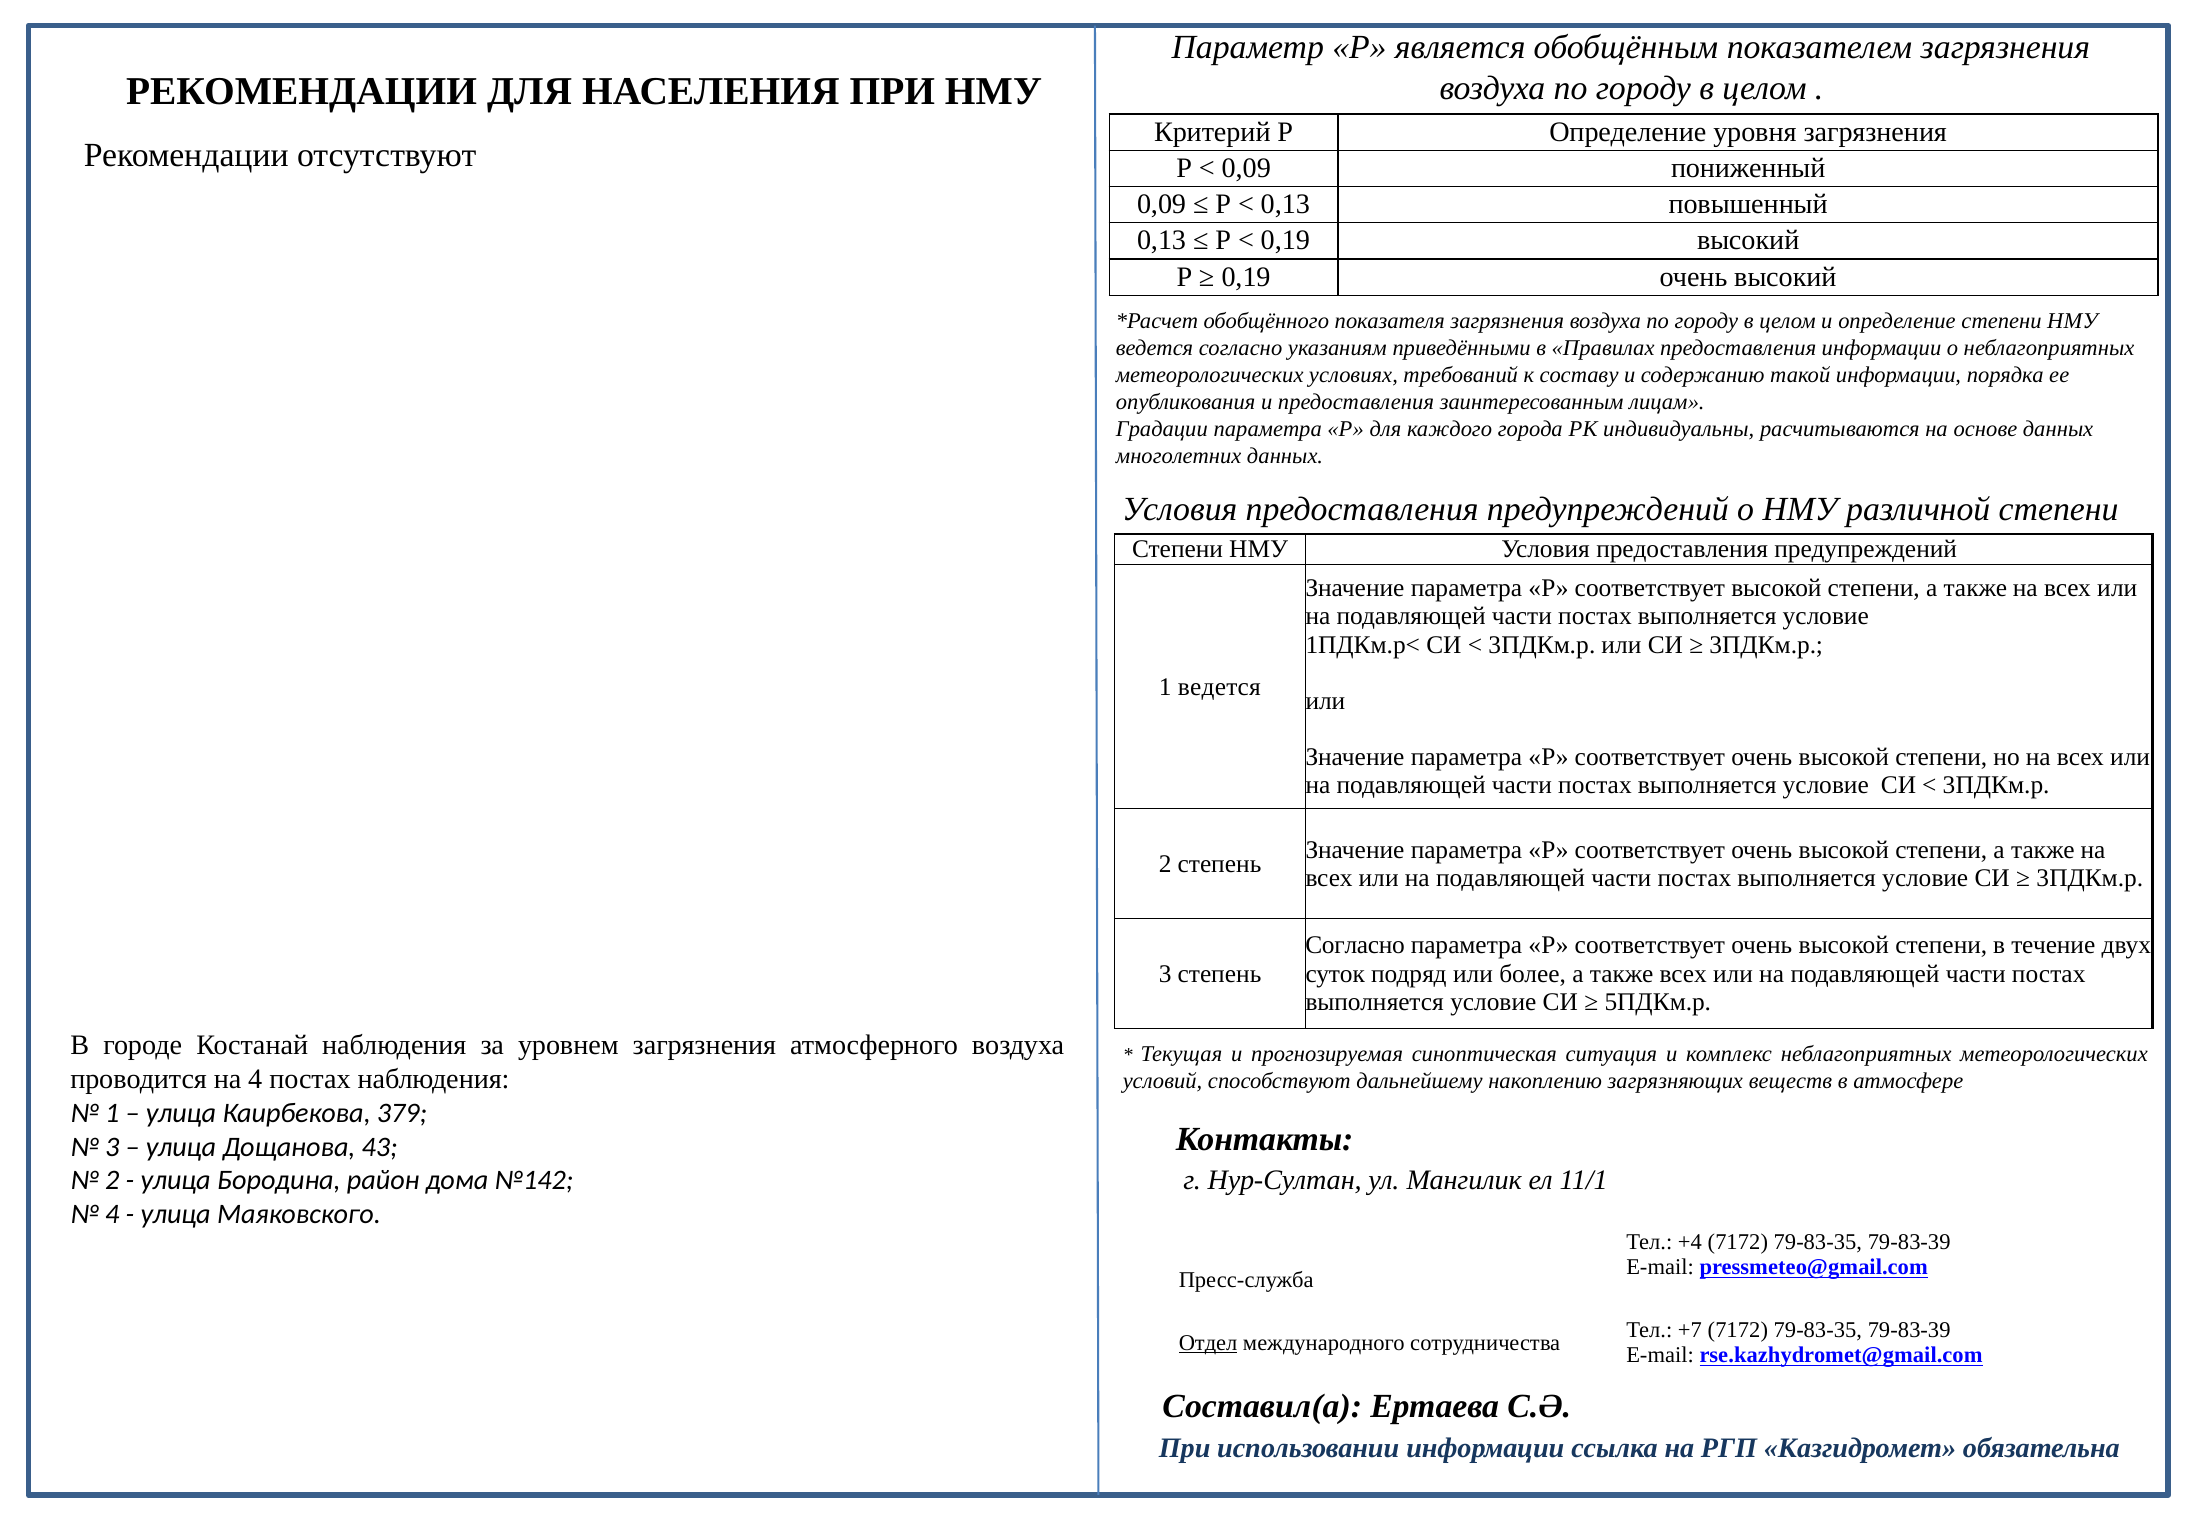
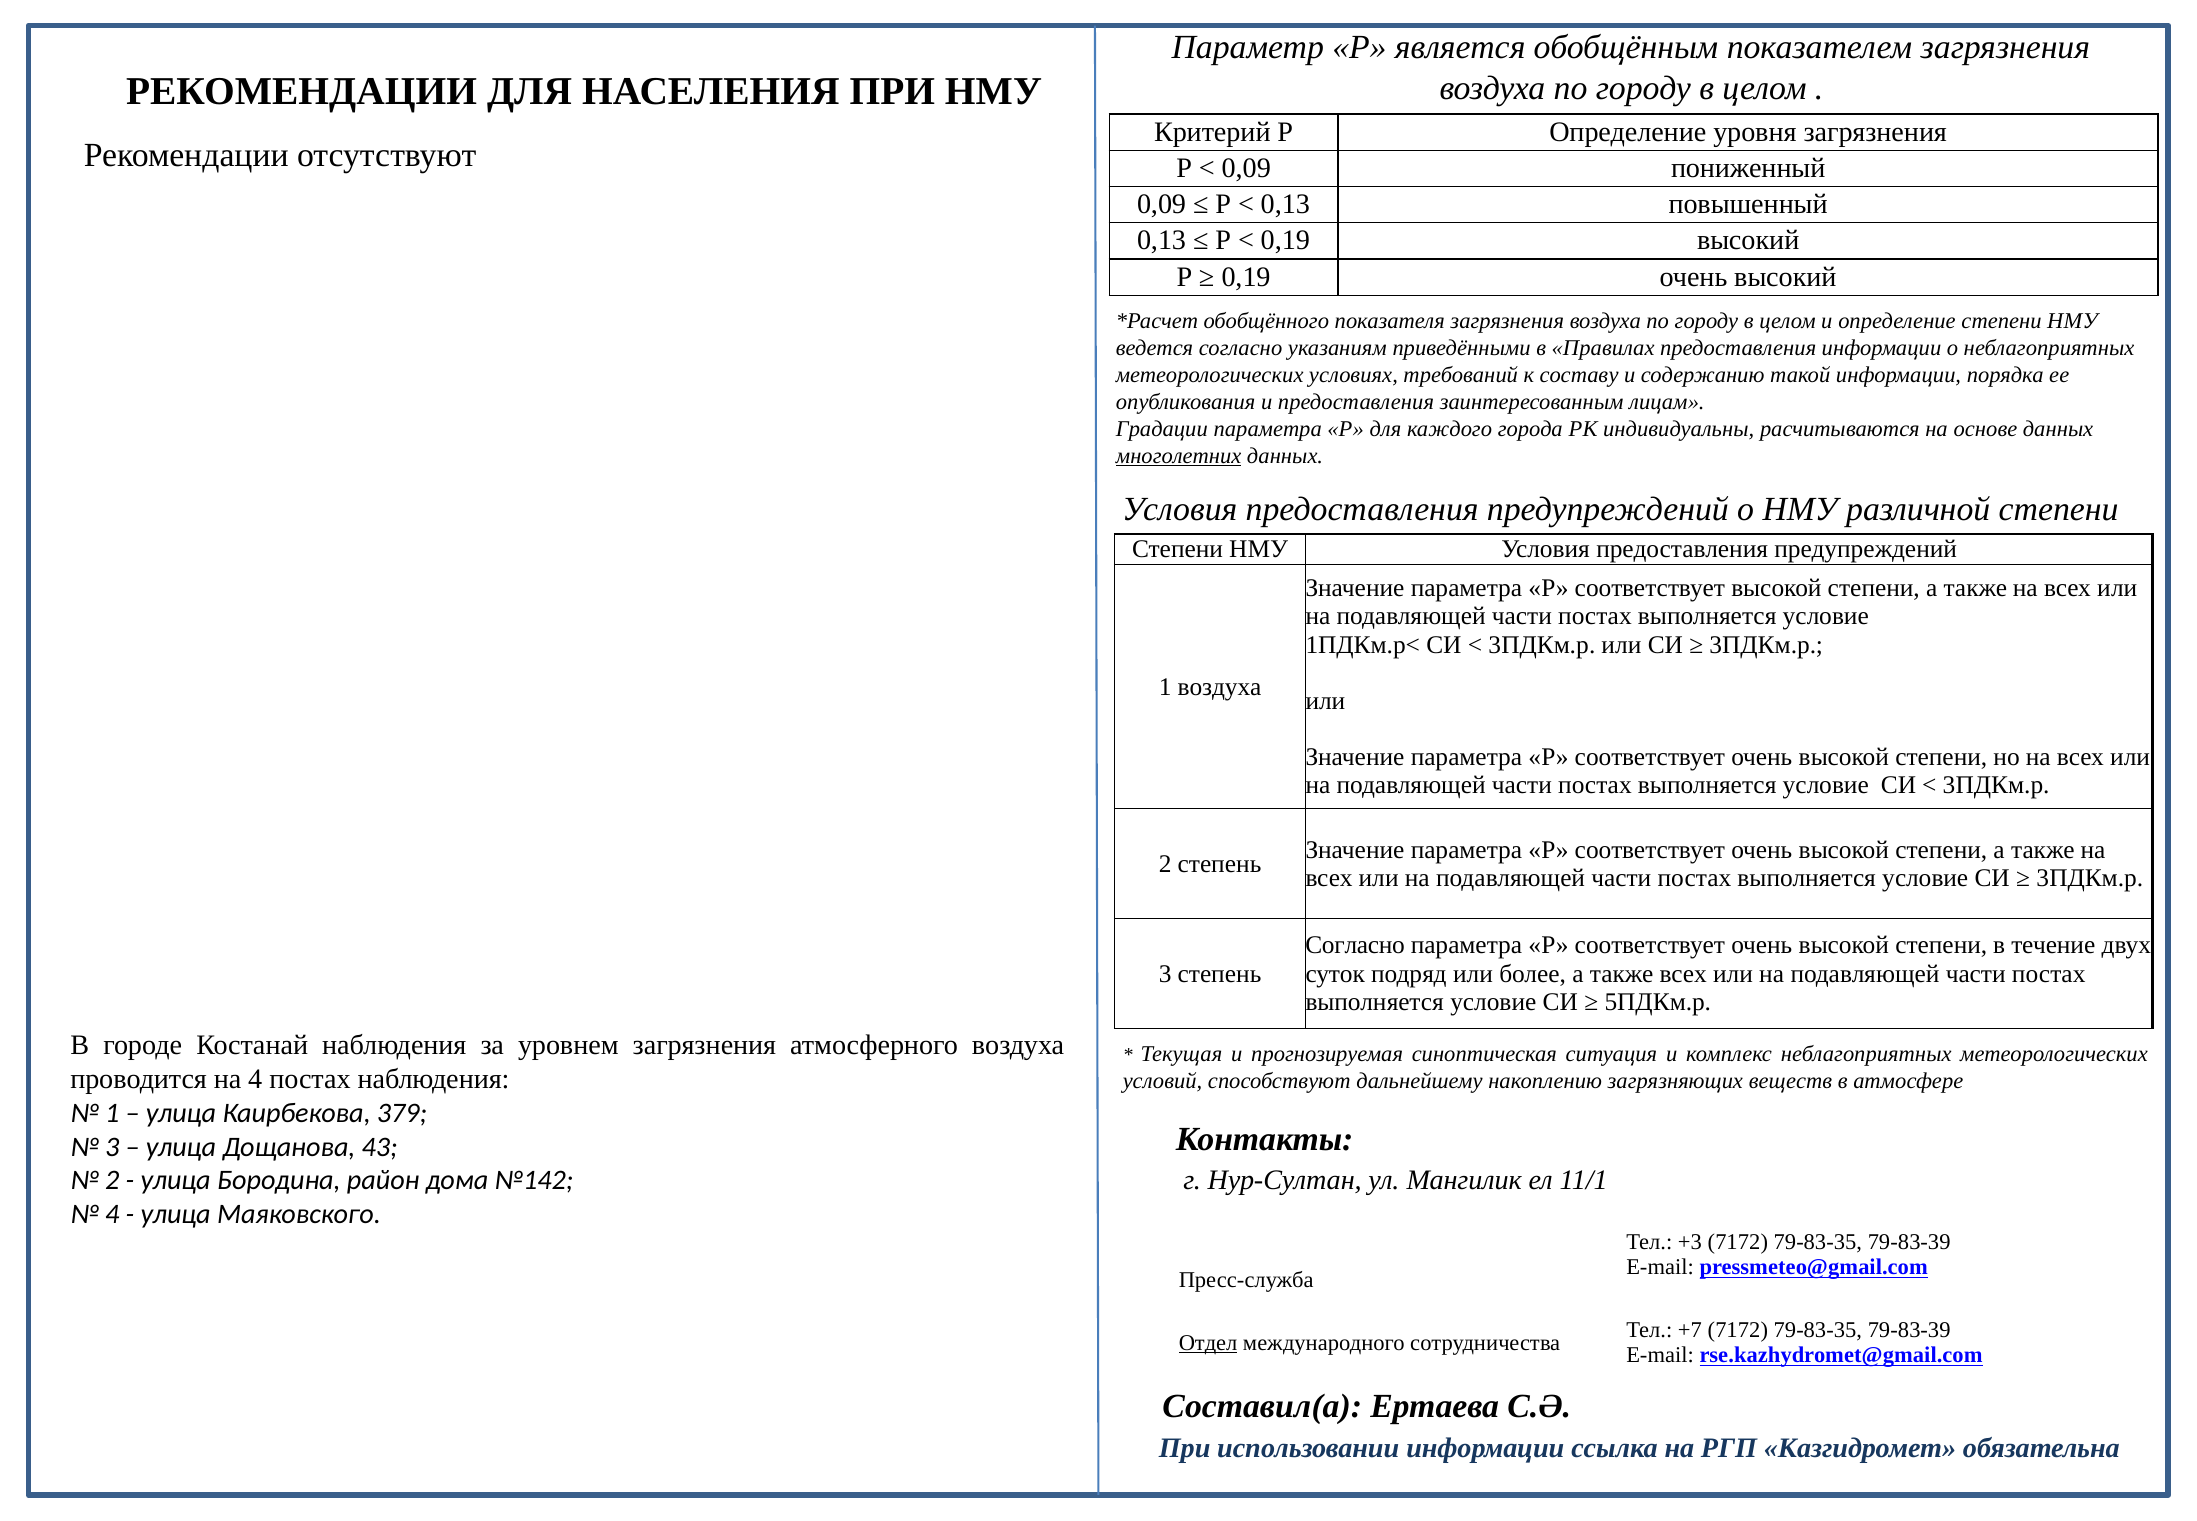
многолетних underline: none -> present (1179, 456)
1 ведется: ведется -> воздуха (1220, 687)
+4: +4 -> +3 (1690, 1242)
